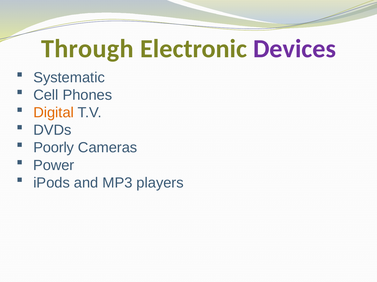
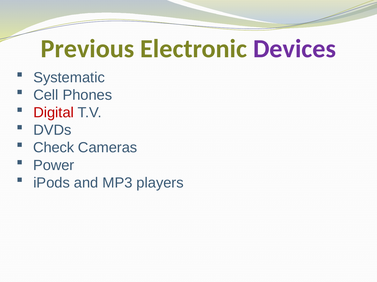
Through: Through -> Previous (88, 49)
Digital colour: orange -> red (54, 113)
Poorly: Poorly -> Check (54, 148)
